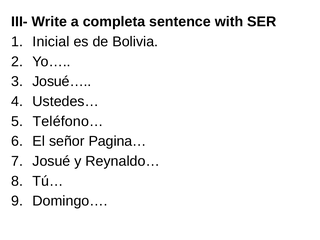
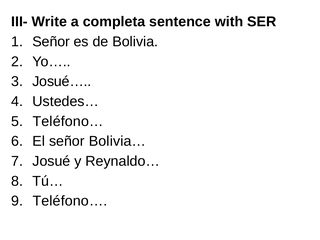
Inicial: Inicial -> Señor (51, 42)
Pagina…: Pagina… -> Bolivia… (117, 141)
Domingo…: Domingo… -> Teléfono… (70, 201)
